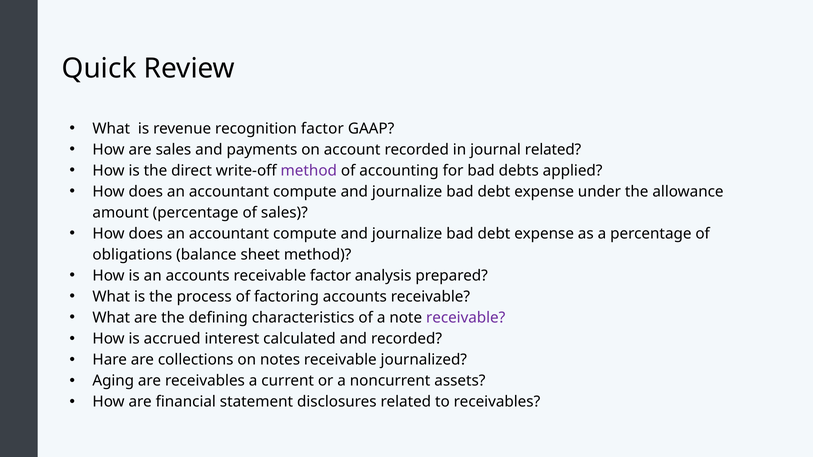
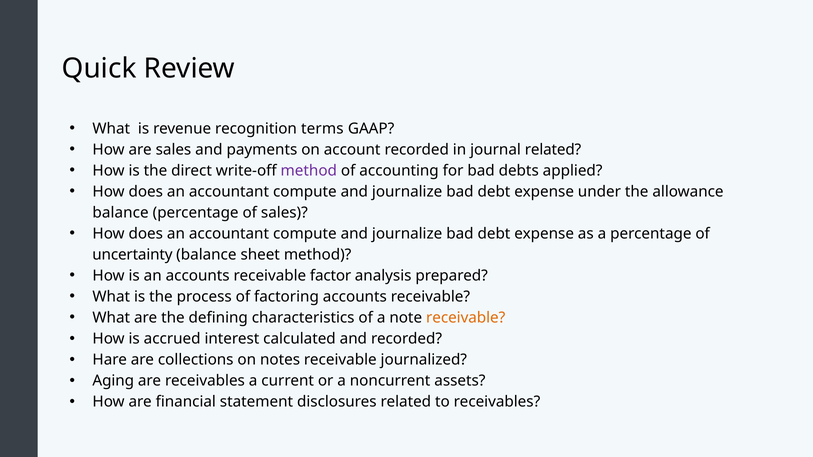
recognition factor: factor -> terms (322, 129)
amount: amount -> balance (121, 213)
obligations: obligations -> uncertainty (132, 255)
receivable colour: purple -> orange (466, 318)
